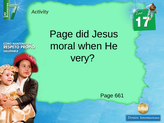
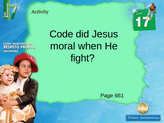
Page: Page -> Code (61, 34)
very: very -> fight (83, 58)
